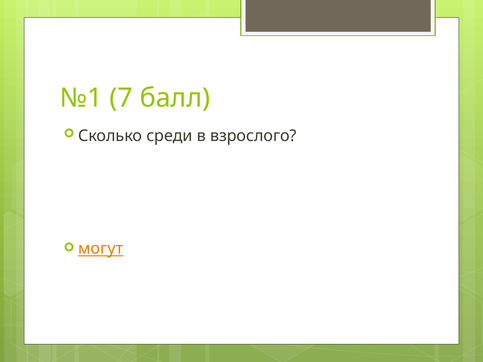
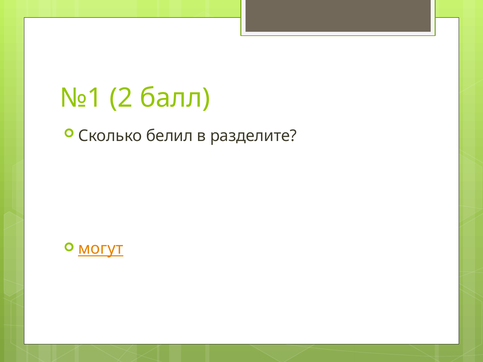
7: 7 -> 2 (121, 98)
среди: среди -> белил (170, 136)
взрослого: взрослого -> разделите (253, 136)
